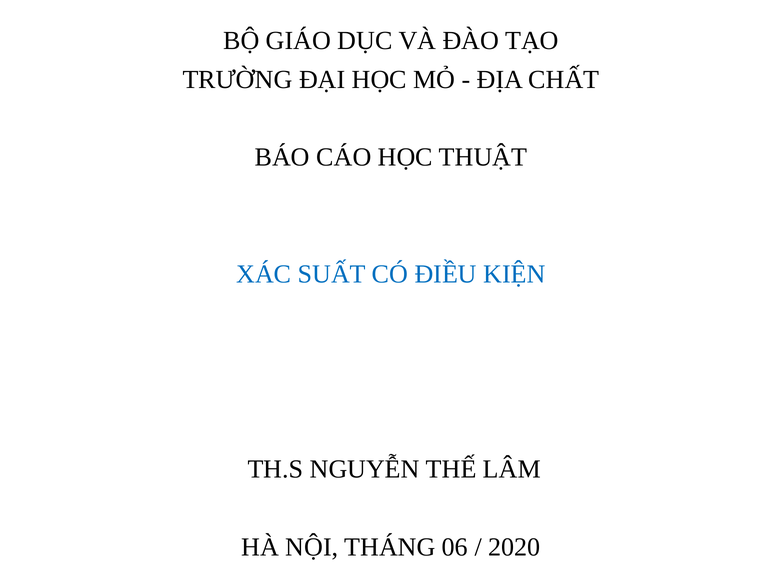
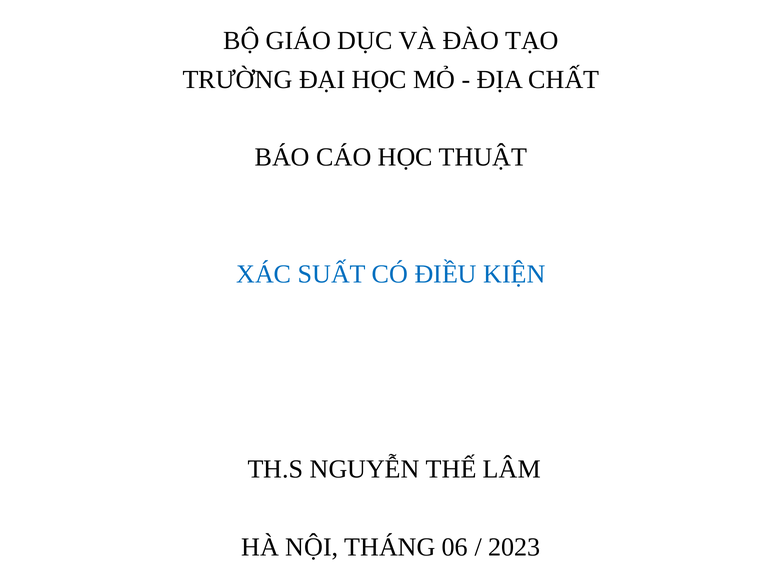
2020: 2020 -> 2023 (514, 548)
